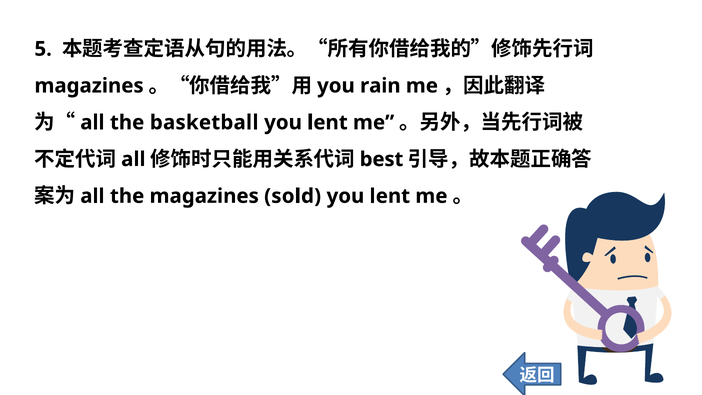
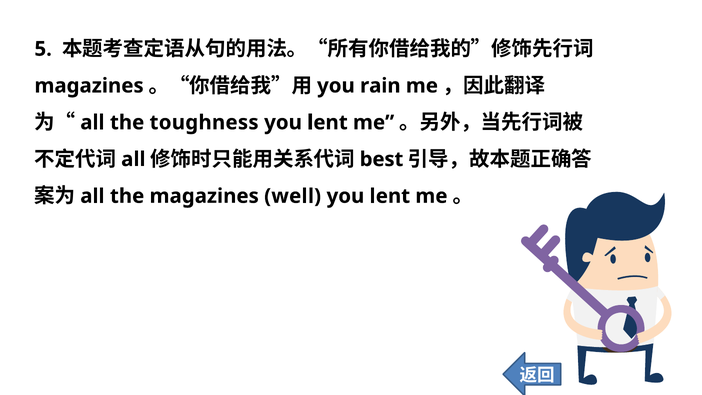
basketball: basketball -> toughness (204, 123)
sold: sold -> well (293, 196)
